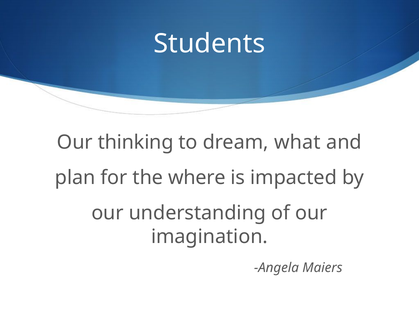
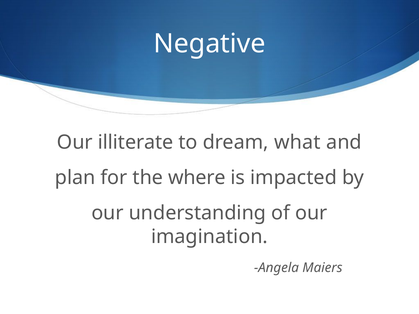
Students: Students -> Negative (210, 44)
thinking: thinking -> illiterate (136, 142)
